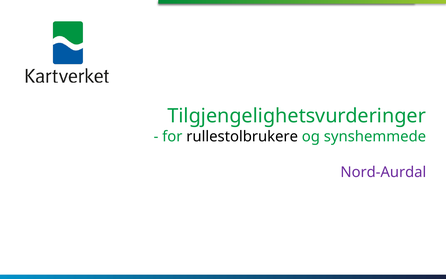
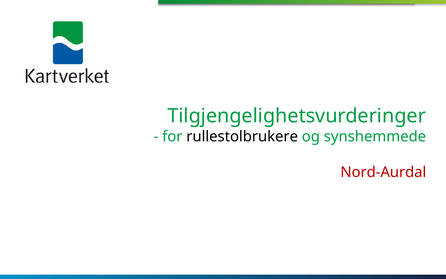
Nord-Aurdal colour: purple -> red (383, 172)
